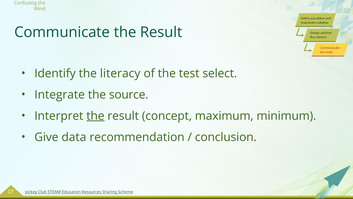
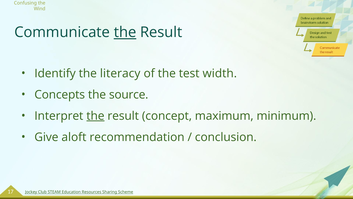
the underline: none -> present (125, 32)
select: select -> width (220, 73)
Integrate: Integrate -> Concepts (60, 94)
data: data -> aloft (74, 137)
